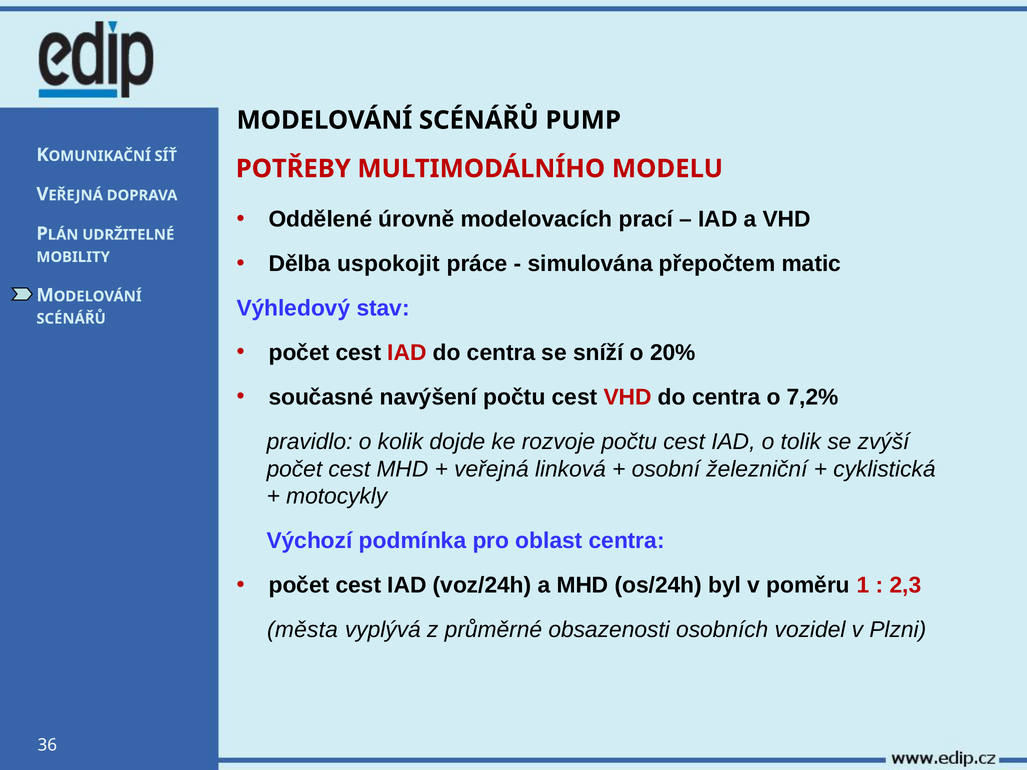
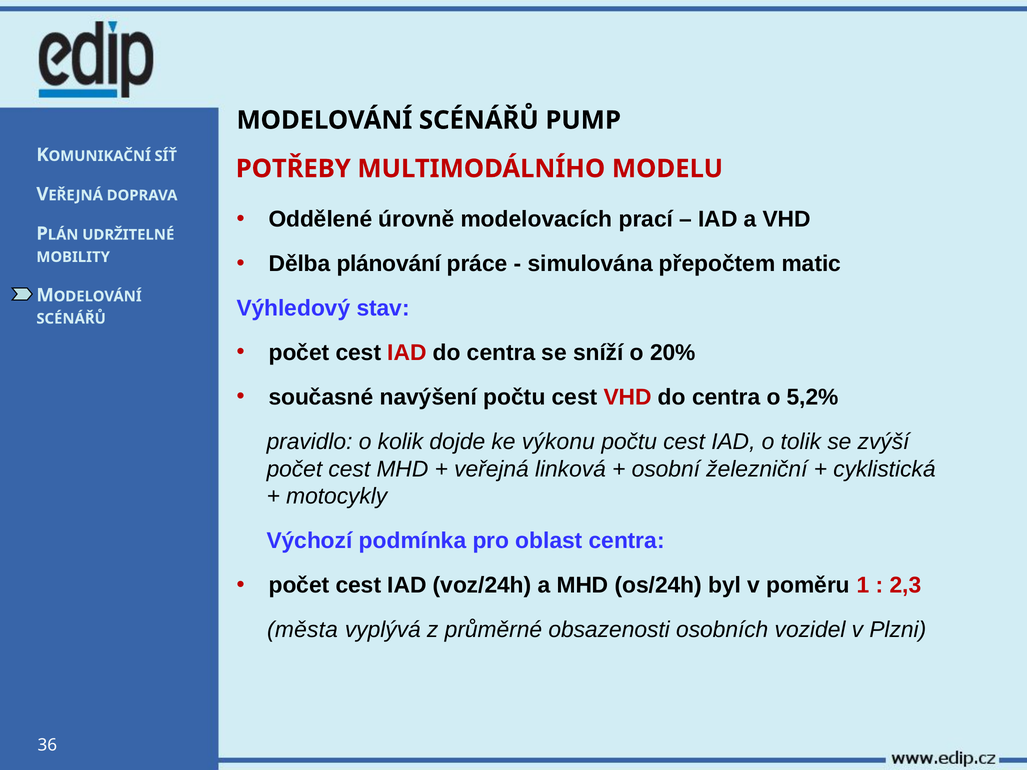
uspokojit: uspokojit -> plánování (389, 264)
7,2%: 7,2% -> 5,2% (813, 397)
rozvoje: rozvoje -> výkonu (558, 442)
